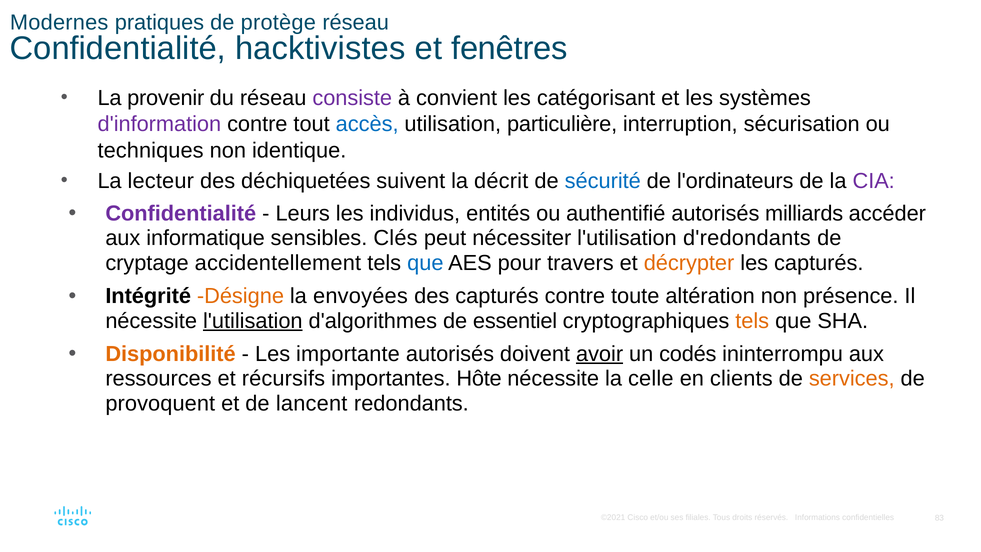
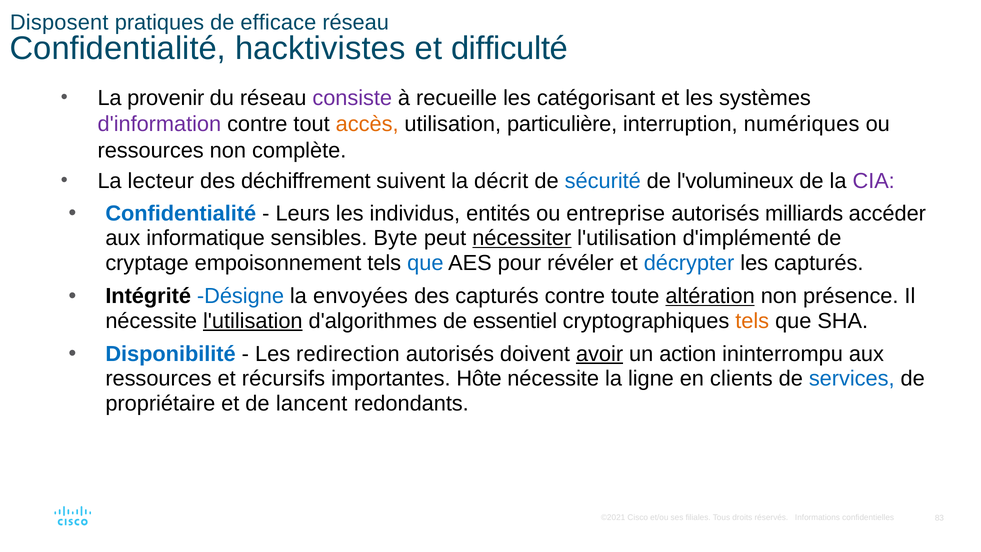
Modernes: Modernes -> Disposent (59, 23)
protège: protège -> efficace (278, 23)
fenêtres: fenêtres -> difficulté (509, 48)
convient: convient -> recueille (457, 98)
accès colour: blue -> orange (367, 124)
sécurisation: sécurisation -> numériques (802, 124)
techniques: techniques -> ressources (151, 150)
identique: identique -> complète (299, 150)
déchiquetées: déchiquetées -> déchiffrement (306, 181)
l'ordinateurs: l'ordinateurs -> l'volumineux (735, 181)
Confidentialité colour: purple -> blue (181, 213)
authentifié: authentifié -> entreprise (616, 213)
Clés: Clés -> Byte (396, 238)
nécessiter underline: none -> present (522, 238)
d'redondants: d'redondants -> d'implémenté (747, 238)
accidentellement: accidentellement -> empoisonnement (278, 263)
travers: travers -> révéler (580, 263)
décrypter colour: orange -> blue (689, 263)
Désigne colour: orange -> blue (240, 296)
altération underline: none -> present (710, 296)
Disponibilité colour: orange -> blue (171, 354)
importante: importante -> redirection (348, 354)
codés: codés -> action (688, 354)
celle: celle -> ligne (651, 379)
services colour: orange -> blue (852, 379)
provoquent: provoquent -> propriétaire (160, 403)
